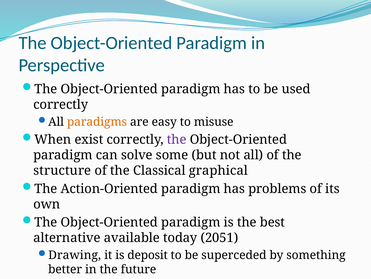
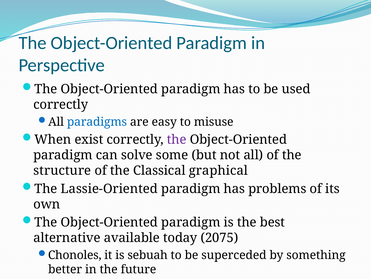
paradigms colour: orange -> blue (97, 122)
Action-Oriented: Action-Oriented -> Lassie-Oriented (109, 188)
2051: 2051 -> 2075 (219, 237)
Drawing: Drawing -> Chonoles (75, 255)
deposit: deposit -> sebuah (148, 255)
